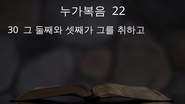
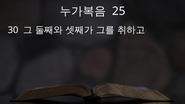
22: 22 -> 25 (119, 11)
